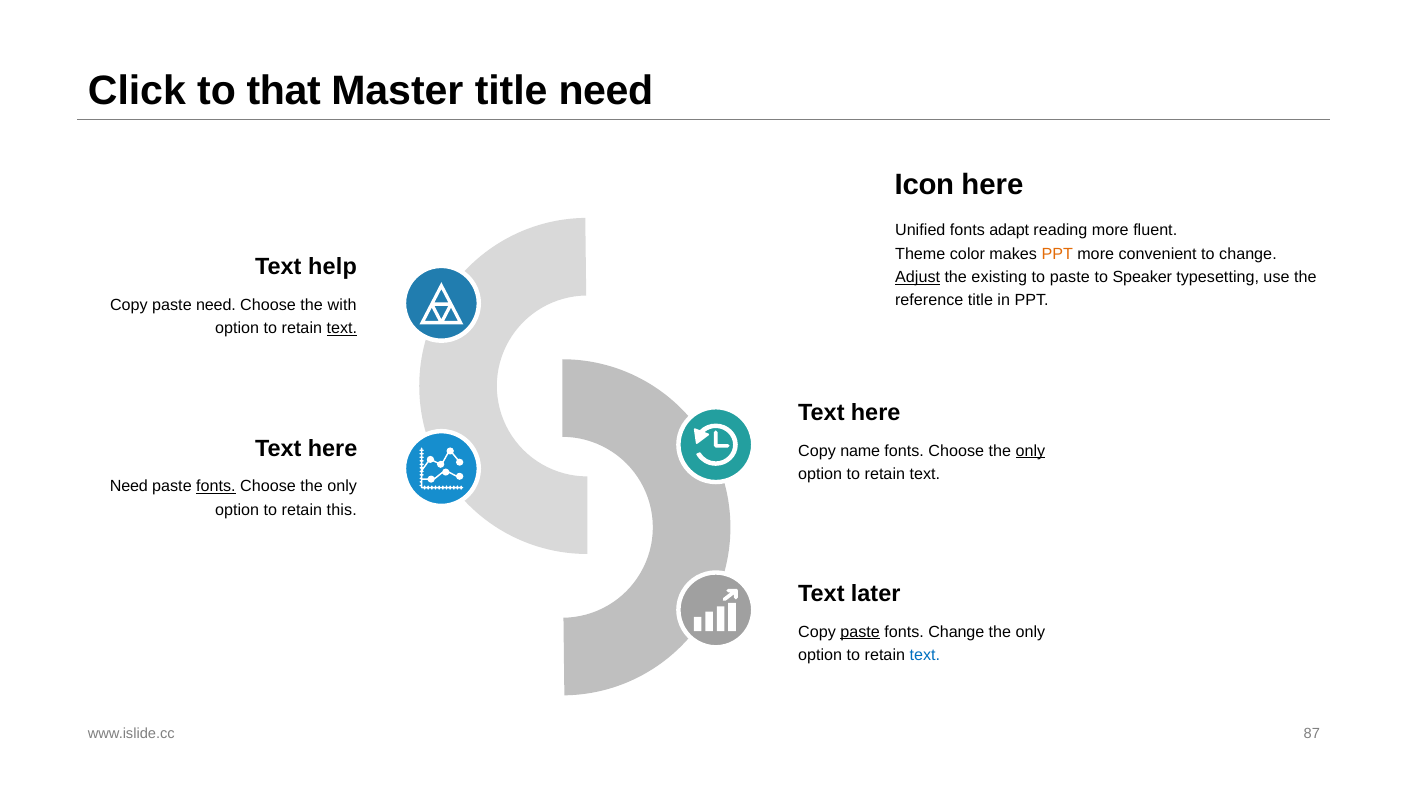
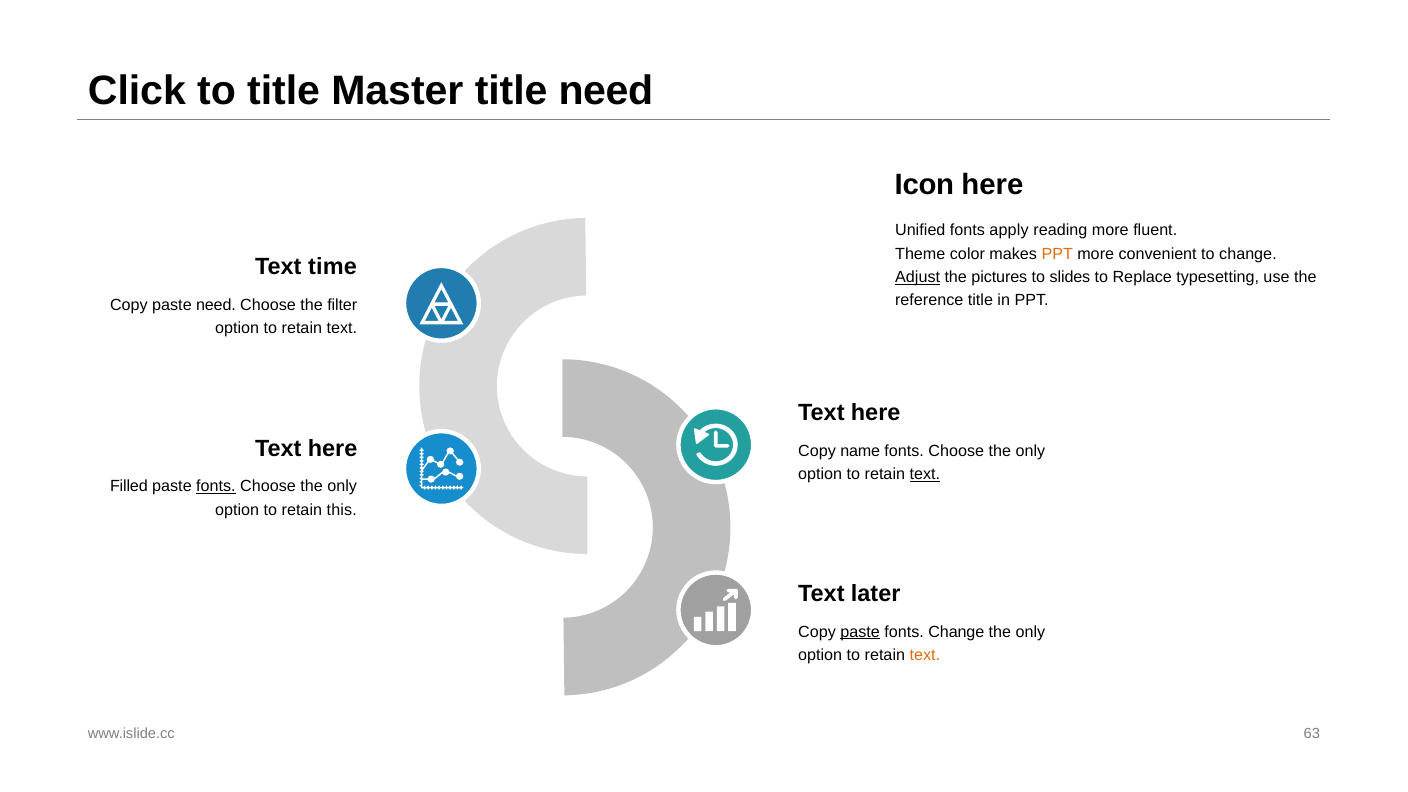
to that: that -> title (284, 91)
adapt: adapt -> apply (1009, 231)
help: help -> time (333, 267)
existing: existing -> pictures (999, 277)
to paste: paste -> slides (1070, 277)
Speaker: Speaker -> Replace (1142, 277)
with: with -> filter (342, 305)
text underline: present -> none (342, 329)
only underline: present -> none (1030, 451)
text underline: none -> present (925, 474)
Need: Need -> Filled (129, 487)
text colour: blue -> orange (925, 655)
87: 87 -> 63 (1312, 734)
